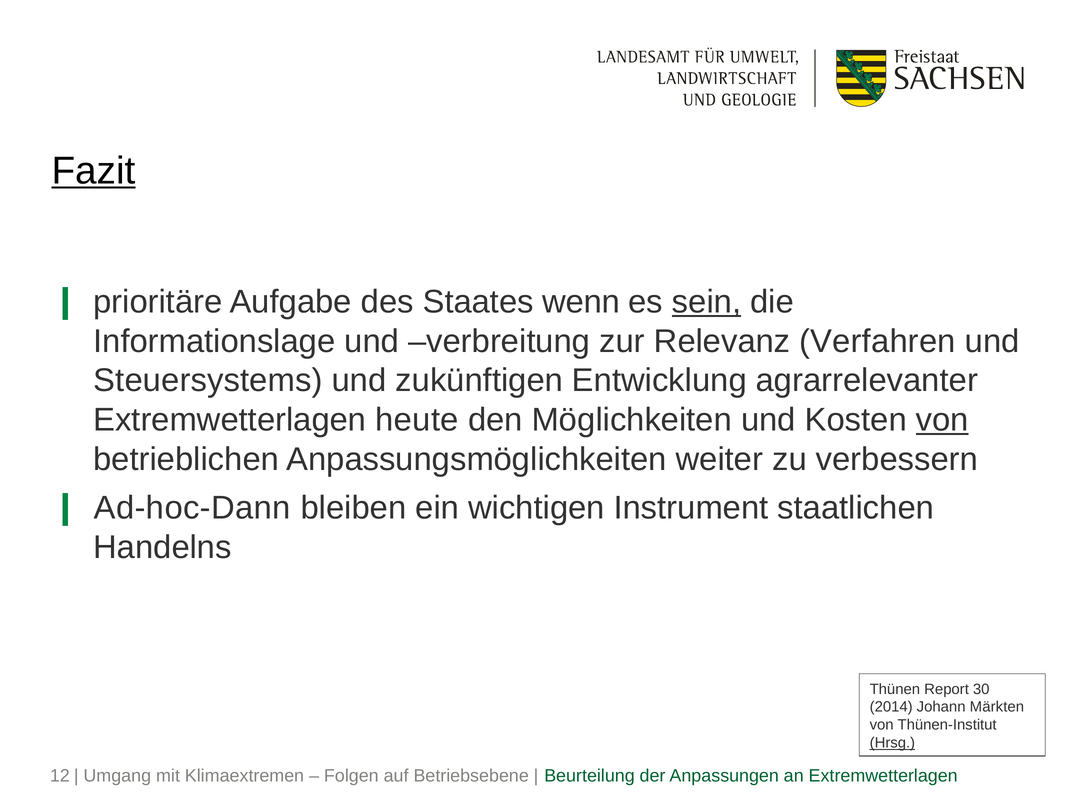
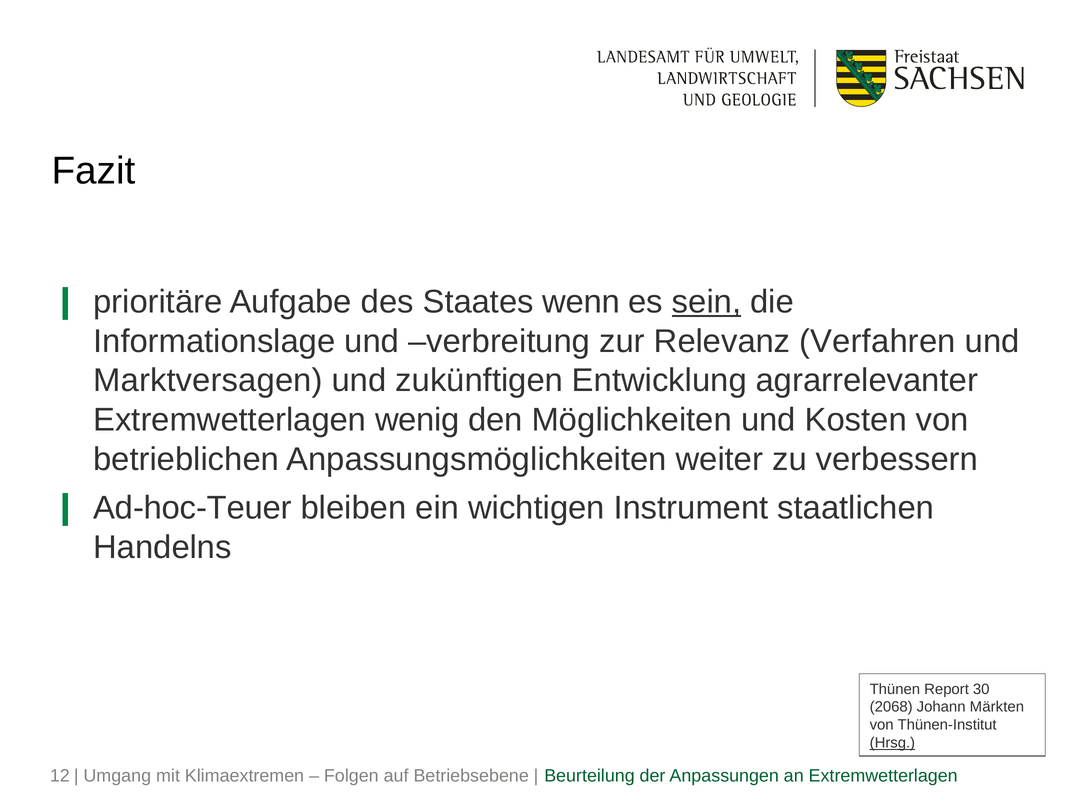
Fazit underline: present -> none (93, 171)
Steuersystems: Steuersystems -> Marktversagen (208, 381)
heute: heute -> wenig (417, 420)
von underline: present -> none (942, 420)
Ad-hoc-Dann: Ad-hoc-Dann -> Ad-hoc-Teuer (193, 508)
2014: 2014 -> 2068 (891, 707)
